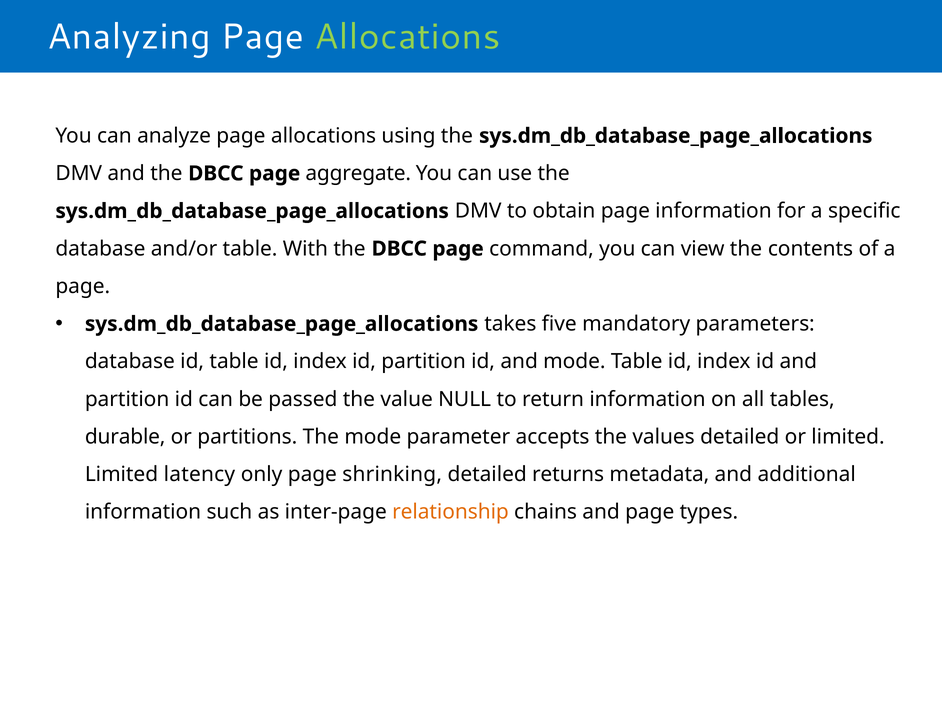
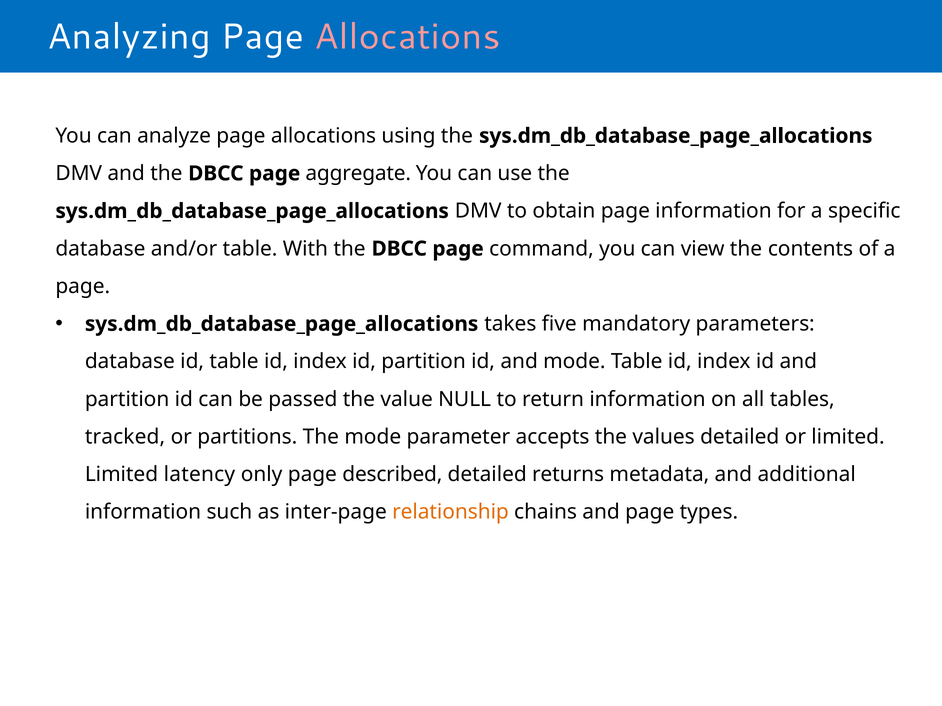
Allocations colour: light green -> pink (407, 37)
durable: durable -> tracked (125, 437)
shrinking: shrinking -> described (392, 475)
